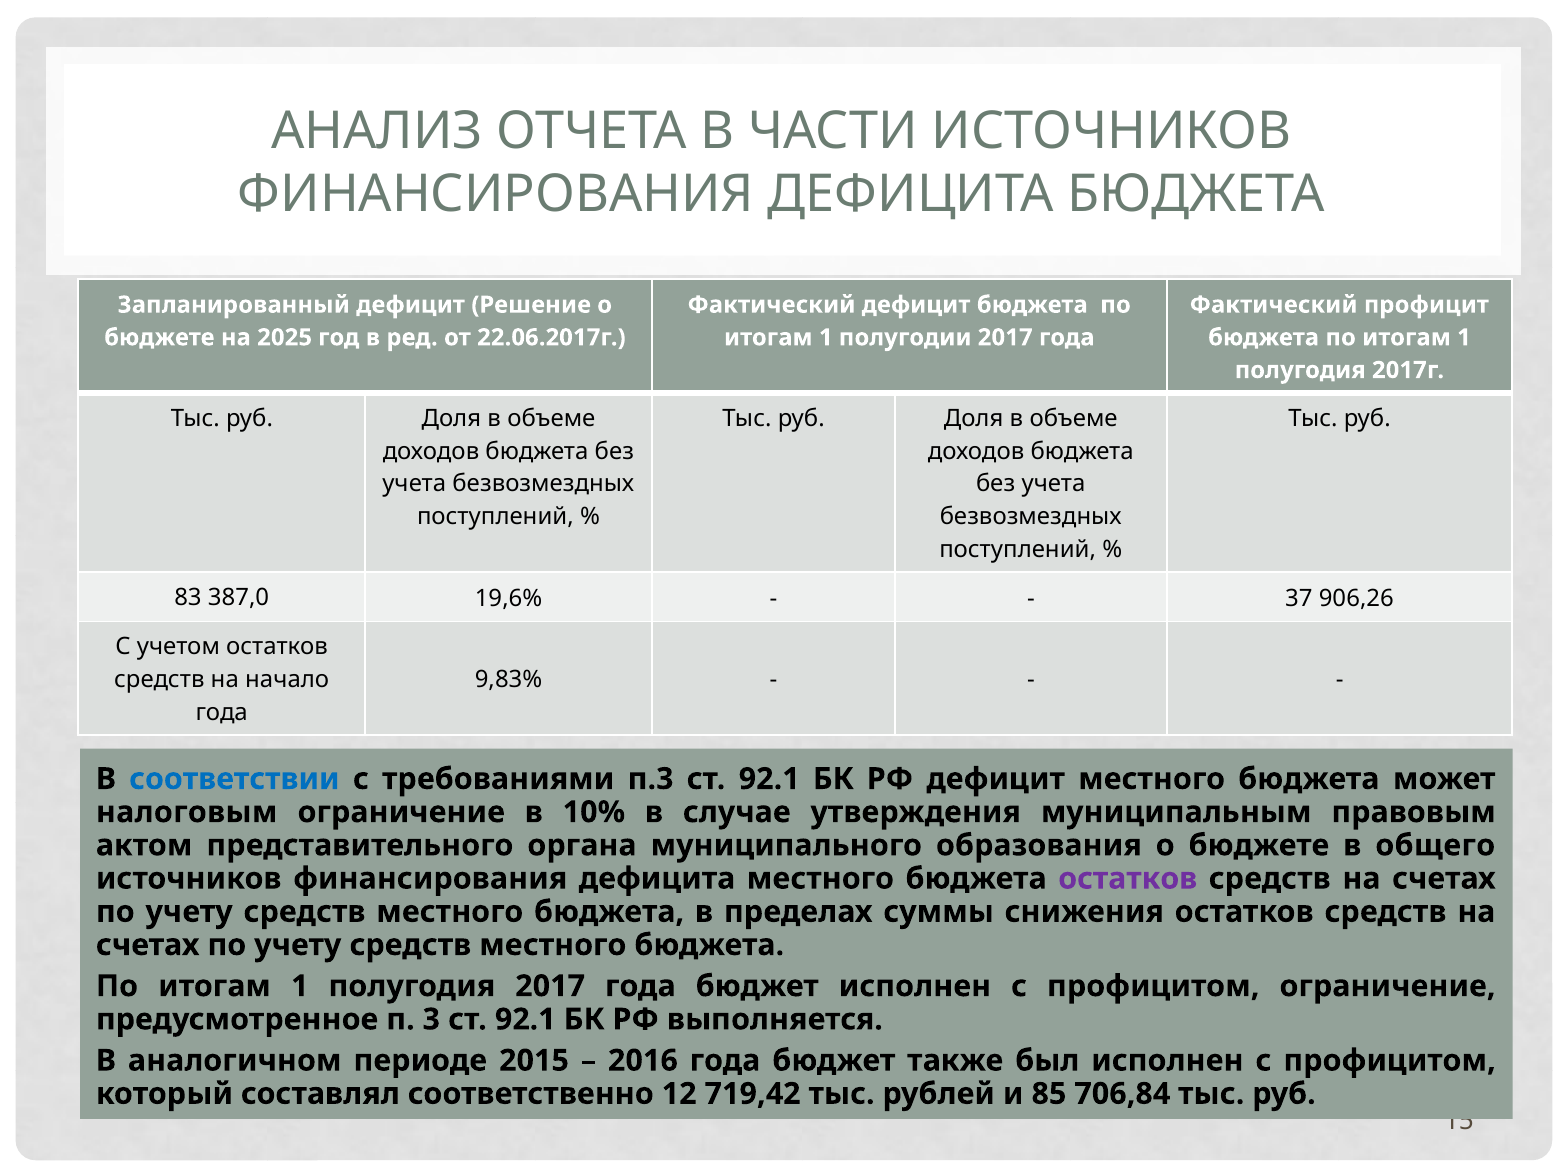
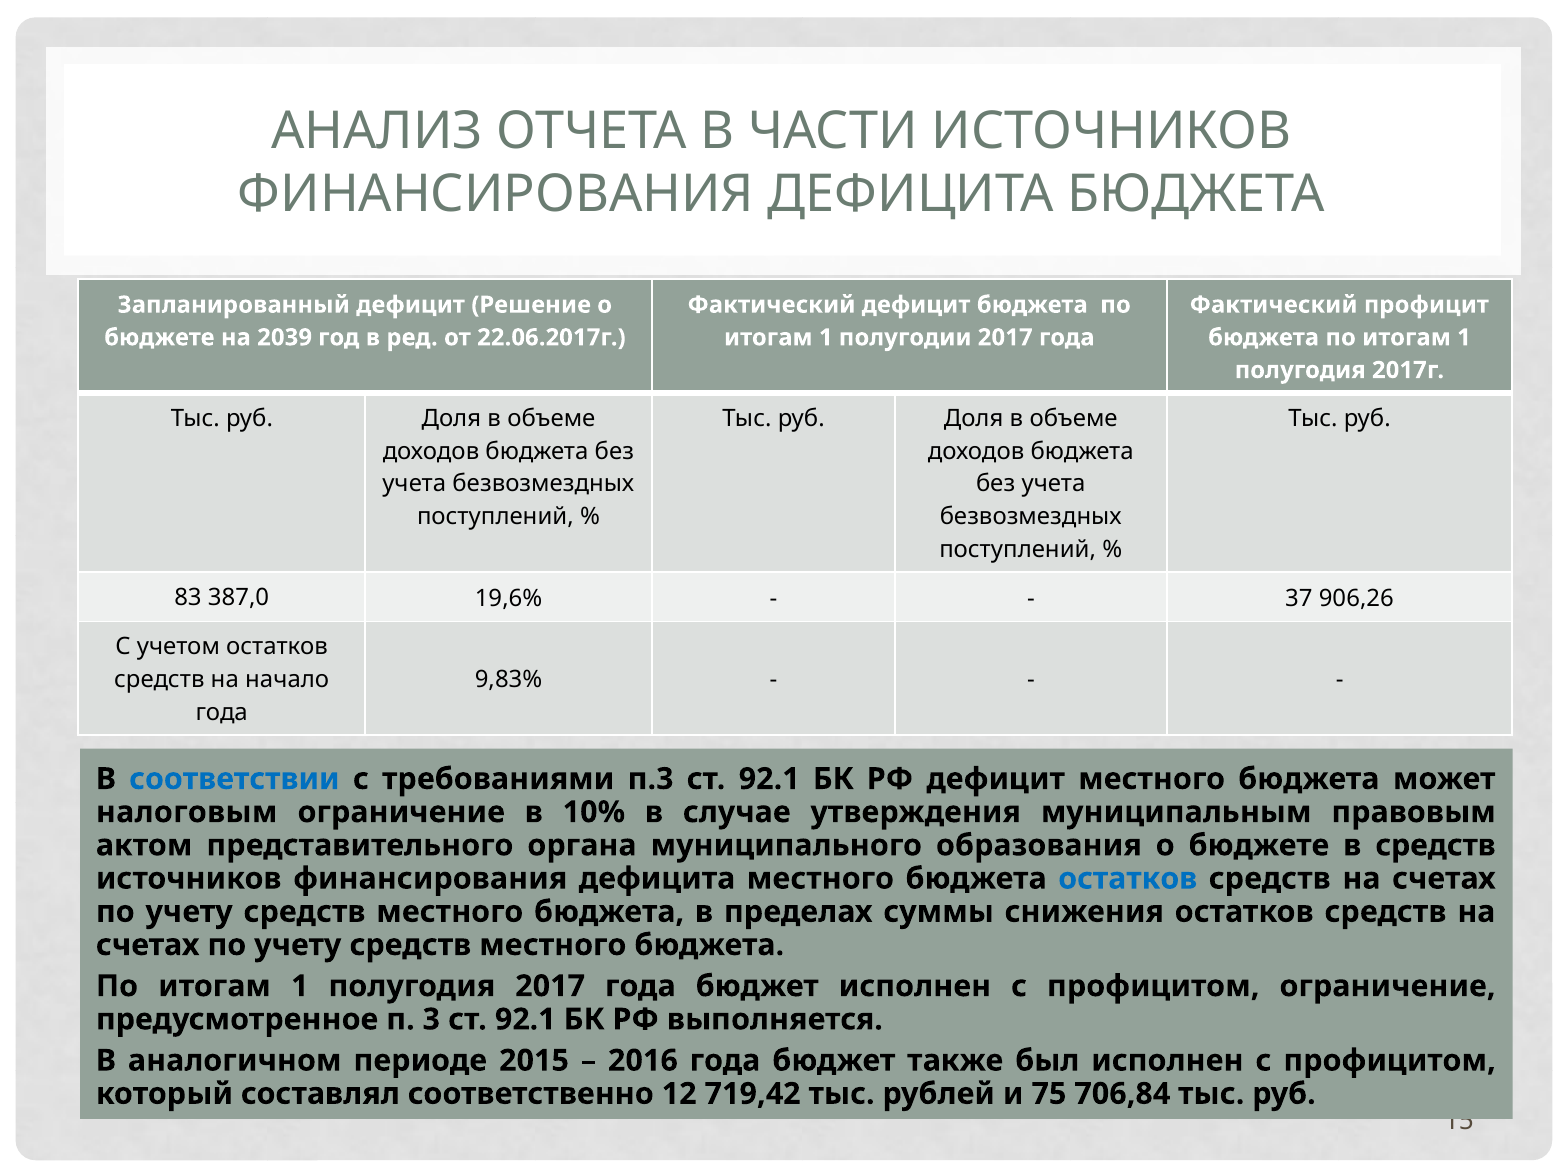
2025: 2025 -> 2039 (285, 337)
в общего: общего -> средств (1436, 845)
остатков colour: purple -> blue (1128, 879)
85: 85 -> 75 (1049, 1094)
